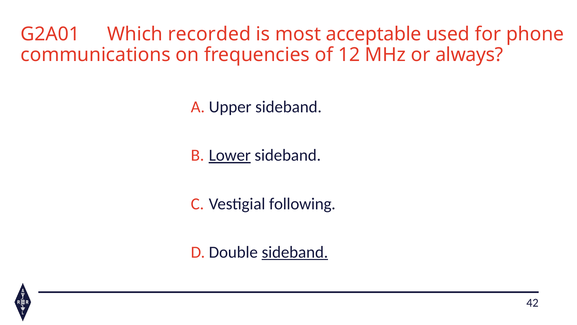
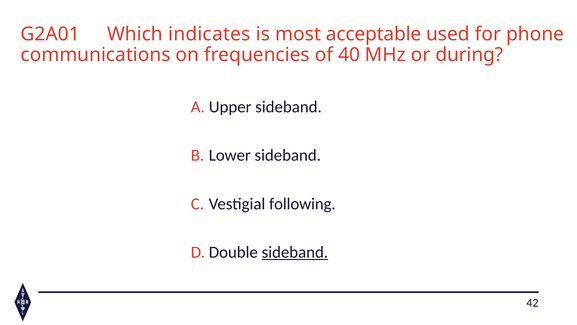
recorded: recorded -> indicates (209, 34)
12: 12 -> 40 (349, 55)
always: always -> during (469, 55)
Lower underline: present -> none (230, 155)
